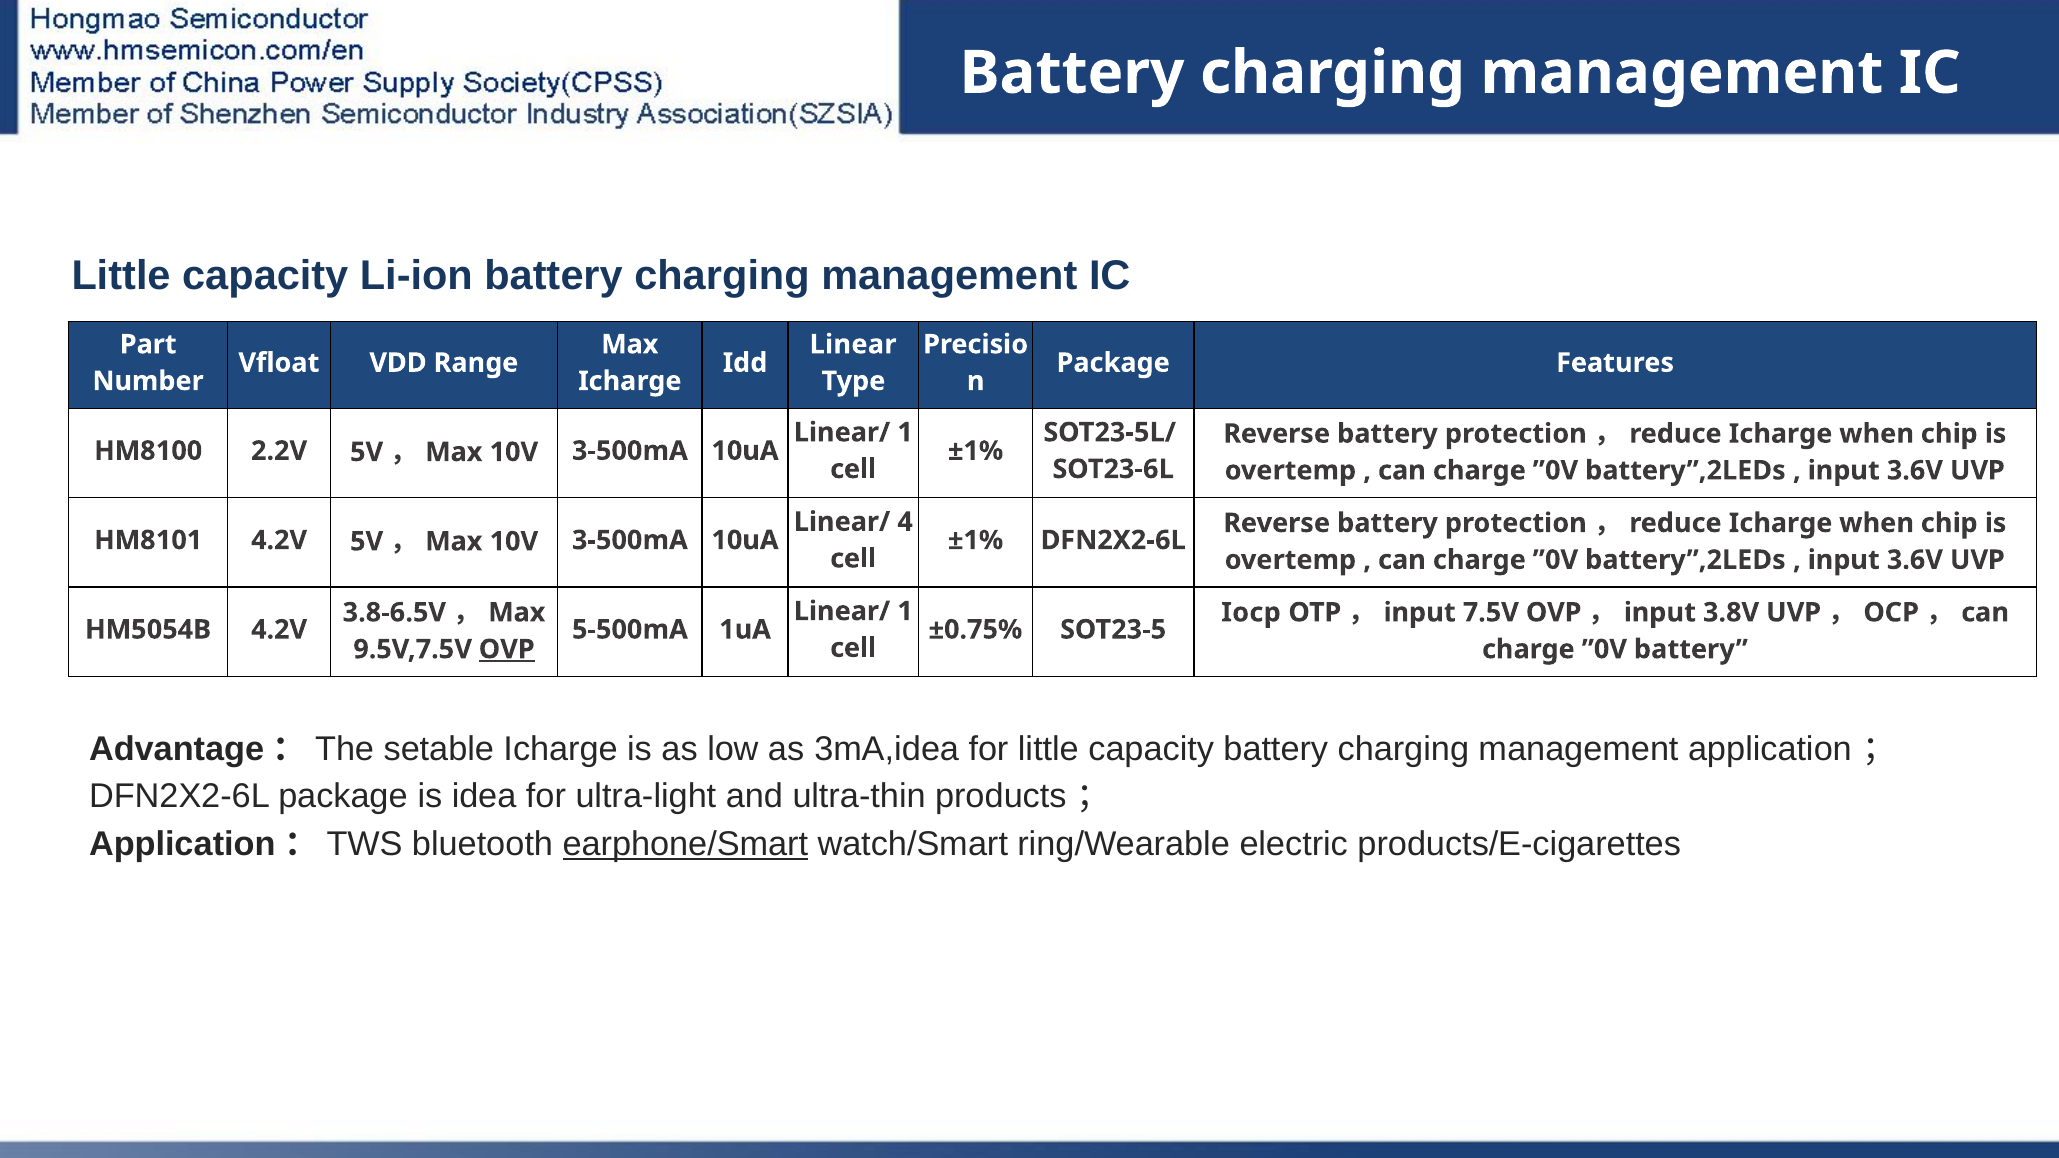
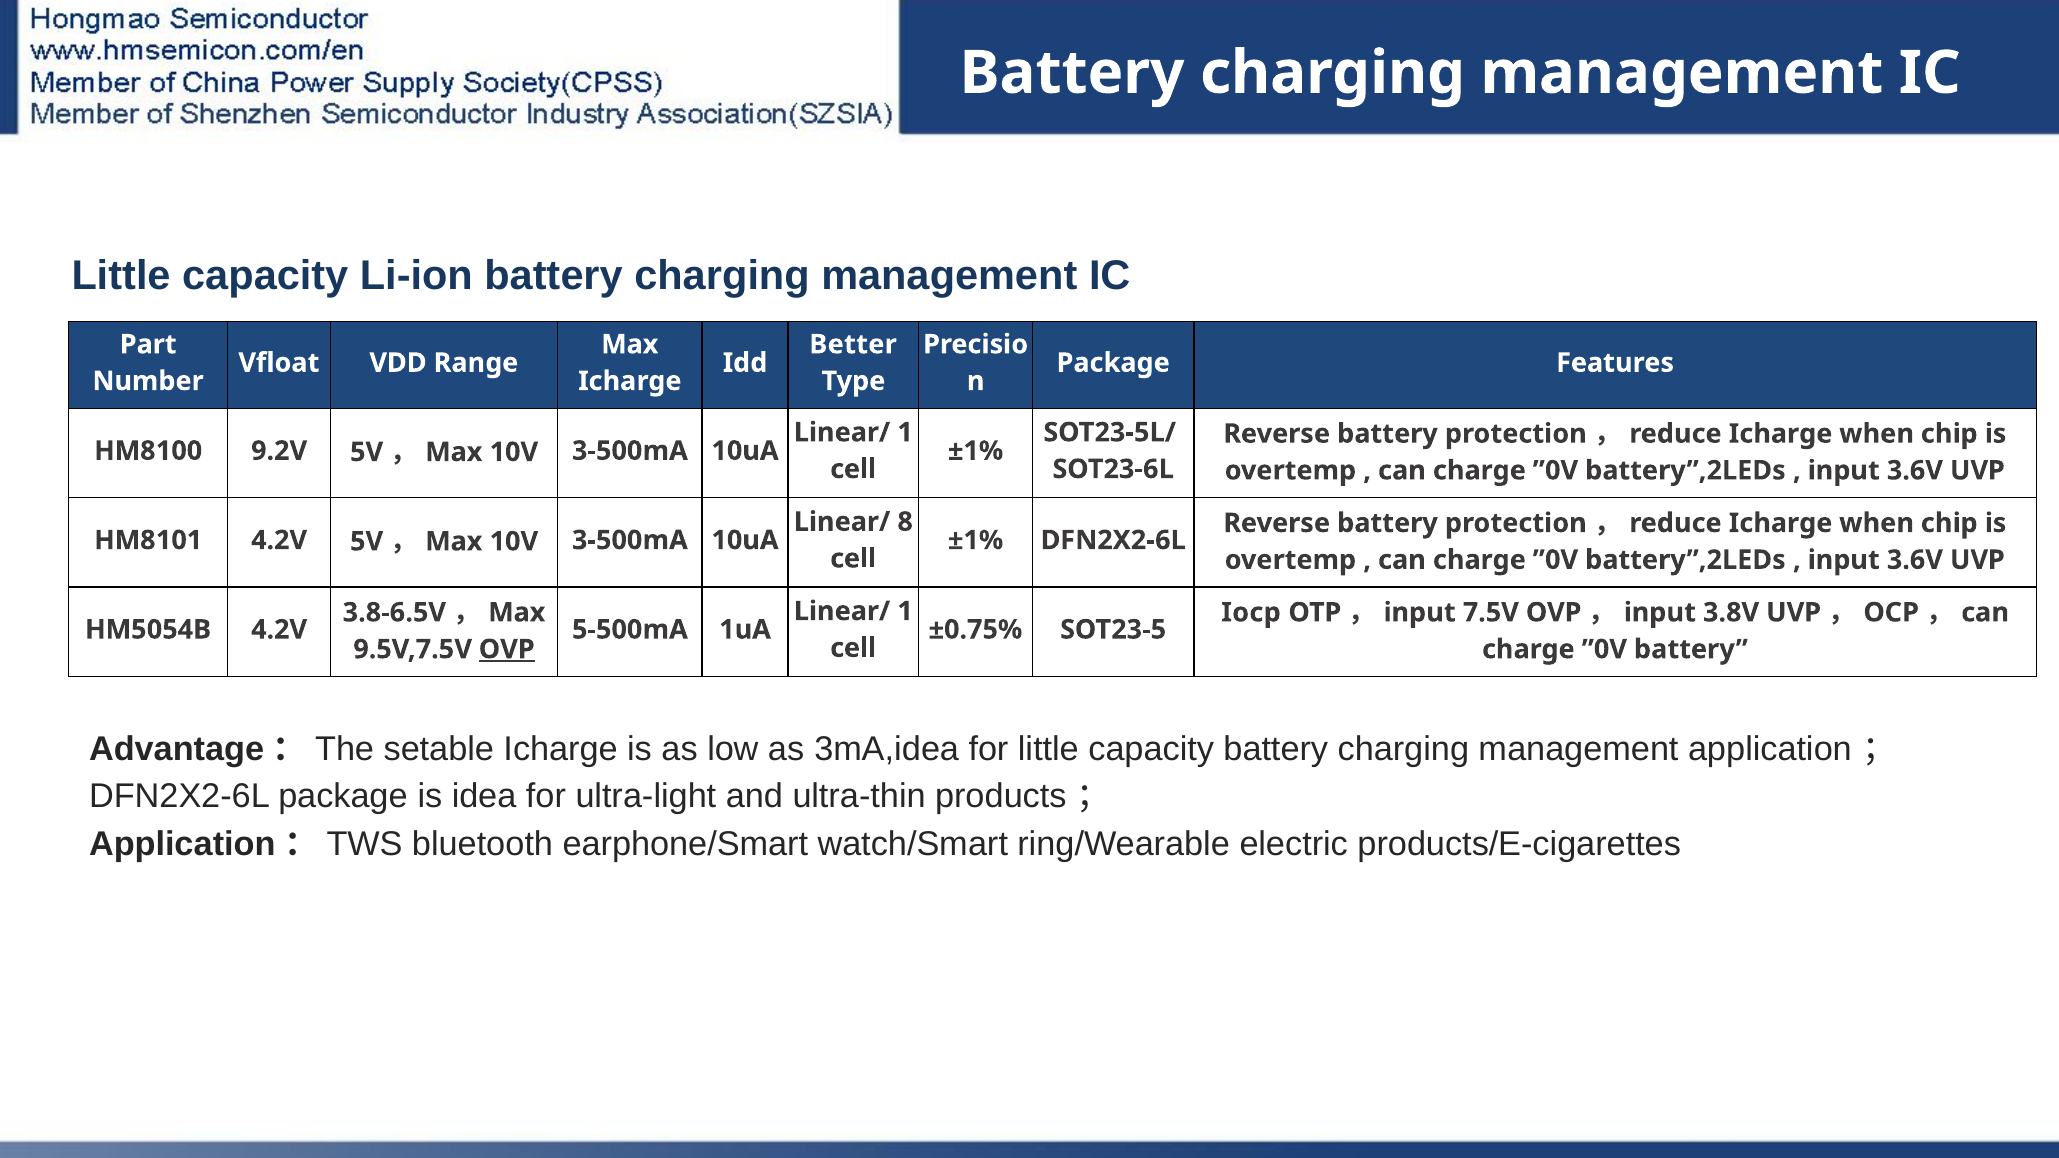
Linear: Linear -> Better (853, 344)
2.2V: 2.2V -> 9.2V (279, 451)
4: 4 -> 8 (905, 522)
earphone/Smart underline: present -> none (685, 844)
